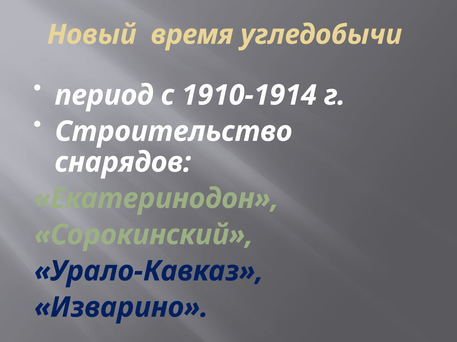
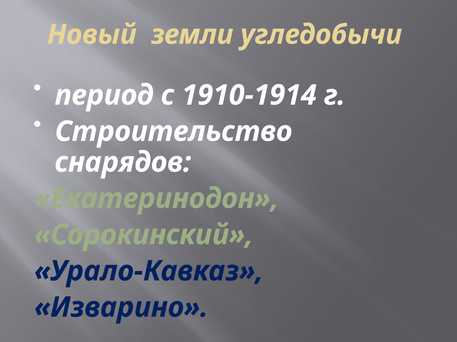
время: время -> земли (192, 35)
